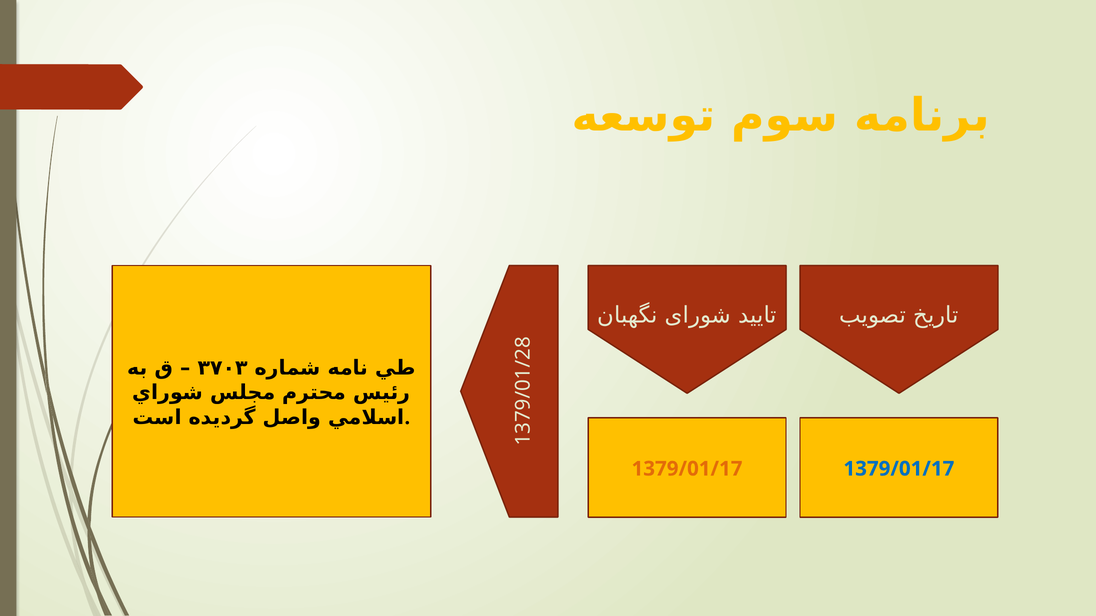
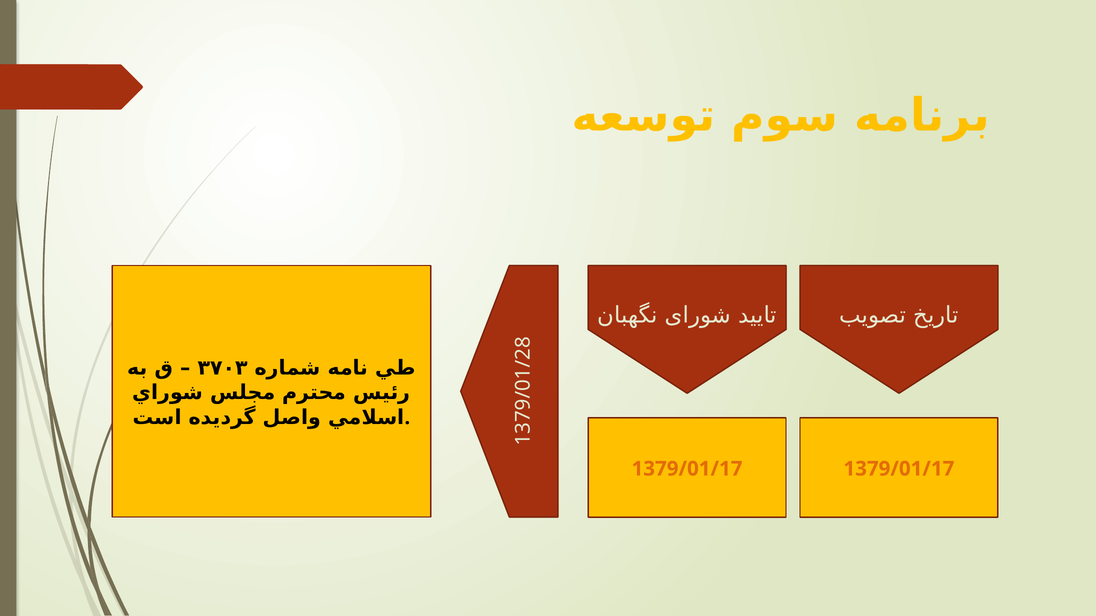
1379/01/17 colour: blue -> orange (899, 469)
